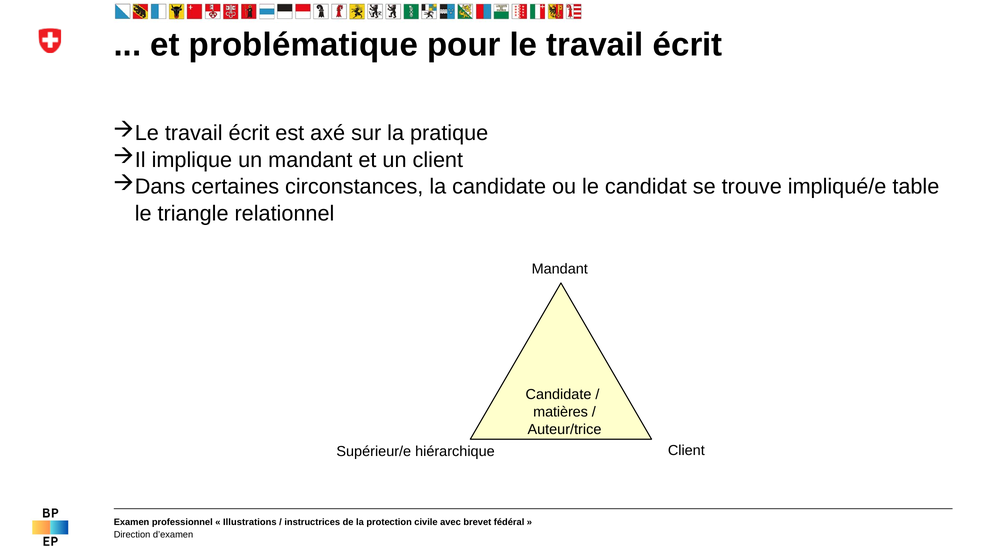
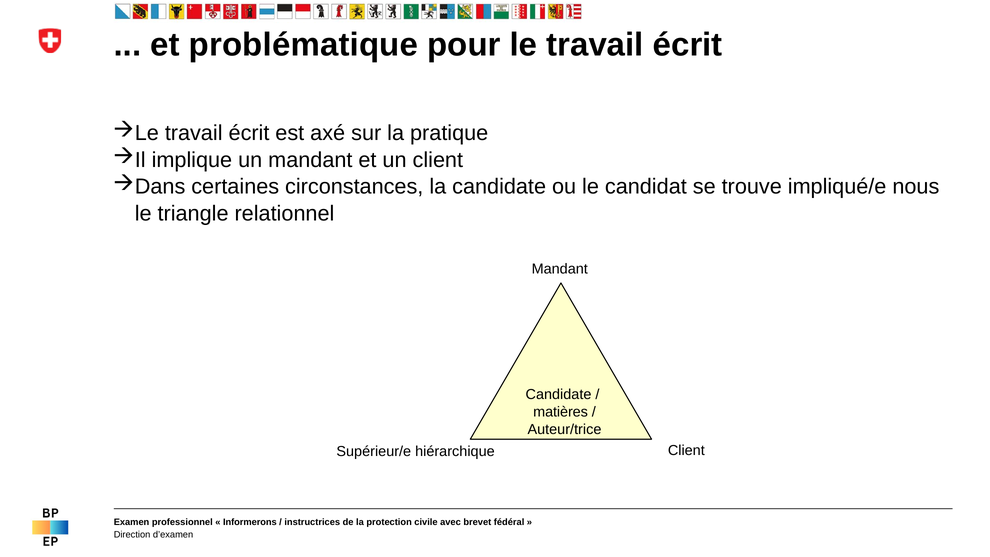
table: table -> nous (916, 187)
Illustrations: Illustrations -> Informerons (250, 522)
